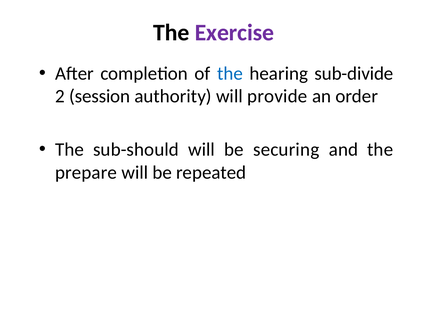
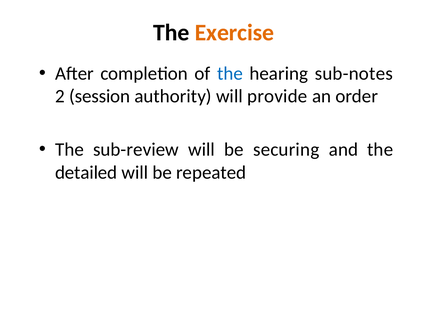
Exercise colour: purple -> orange (234, 33)
sub-divide: sub-divide -> sub-notes (354, 73)
sub-should: sub-should -> sub-review (136, 150)
prepare: prepare -> detailed (86, 172)
